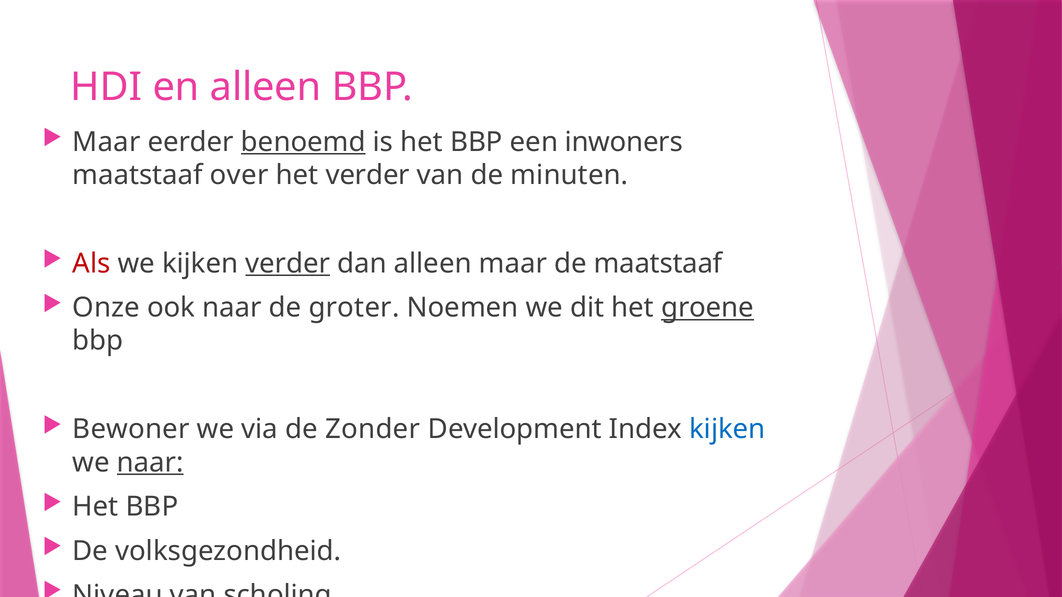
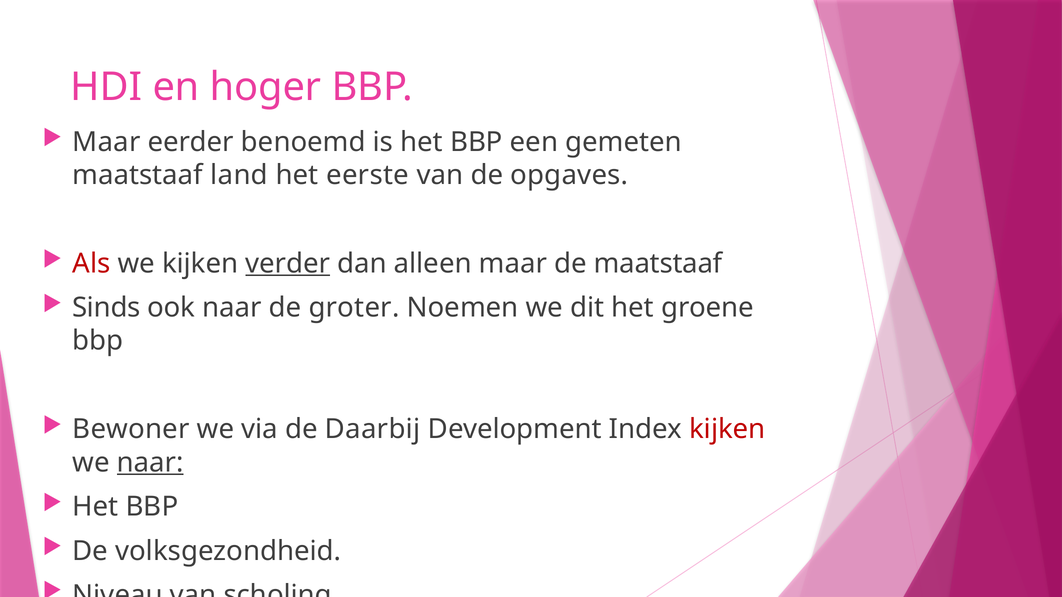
en alleen: alleen -> hoger (266, 87)
benoemd underline: present -> none (303, 142)
inwoners: inwoners -> gemeten (624, 142)
over: over -> land (239, 175)
het verder: verder -> eerste (368, 175)
minuten: minuten -> opgaves (569, 175)
Onze: Onze -> Sinds (106, 308)
groene underline: present -> none (708, 308)
Zonder: Zonder -> Daarbij (373, 430)
kijken colour: blue -> red (727, 430)
